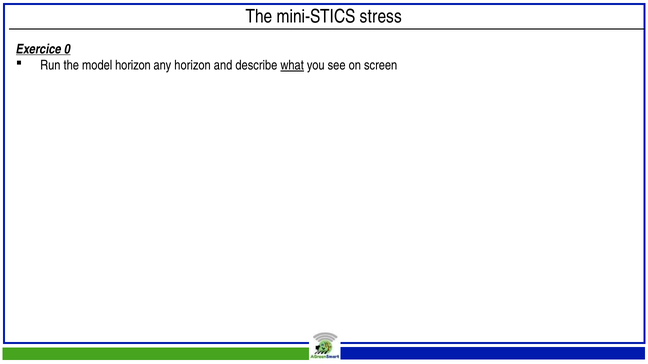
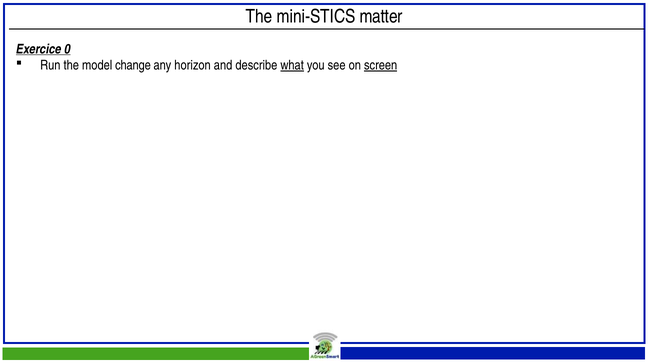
stress: stress -> matter (381, 17)
model horizon: horizon -> change (133, 65)
screen underline: none -> present (381, 65)
